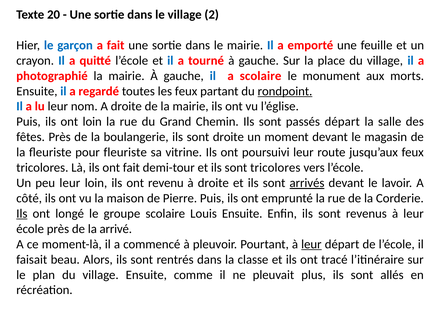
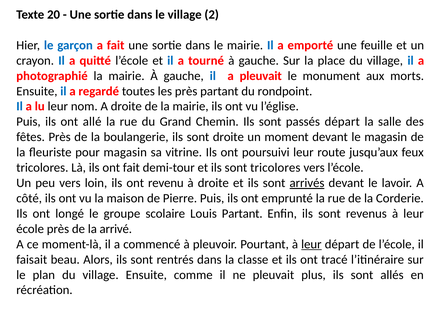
a scolaire: scolaire -> pleuvait (261, 76)
les feux: feux -> près (186, 91)
rondpoint underline: present -> none (285, 91)
ont loin: loin -> allé (92, 122)
pour fleuriste: fleuriste -> magasin (125, 152)
peu leur: leur -> vers (70, 183)
Ils underline: present -> none (22, 213)
Louis Ensuite: Ensuite -> Partant (242, 213)
